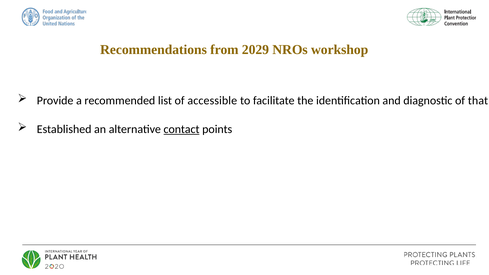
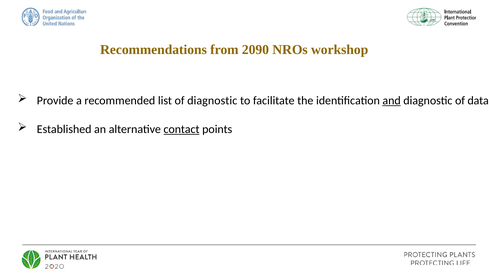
2029: 2029 -> 2090 (255, 50)
of accessible: accessible -> diagnostic (212, 101)
and underline: none -> present (392, 101)
that: that -> data (478, 101)
